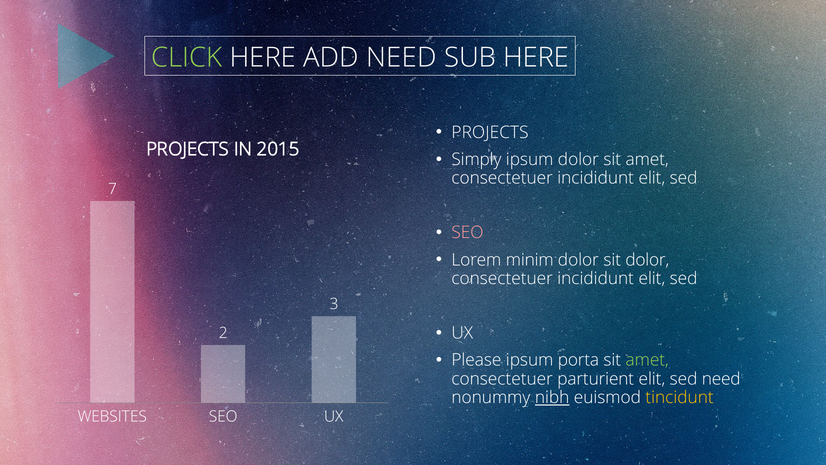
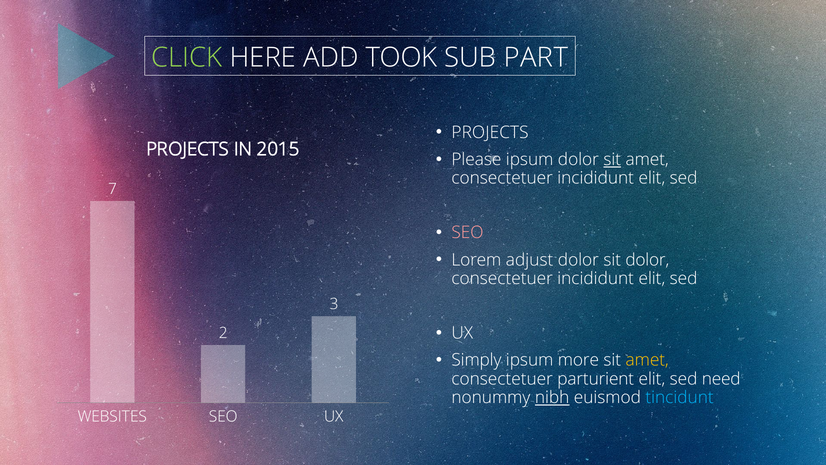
ADD NEED: NEED -> TOOK (402, 58)
SUB HERE: HERE -> PART (536, 58)
Simply: Simply -> Please (476, 159)
sit underline: none -> present (612, 159)
minim: minim -> adjust (530, 260)
Please: Please -> Simply (476, 360)
porta: porta -> more (578, 360)
amet colour: light green -> yellow (647, 360)
tincidunt colour: yellow -> light blue (680, 397)
